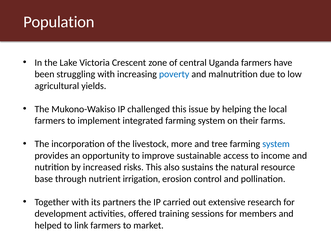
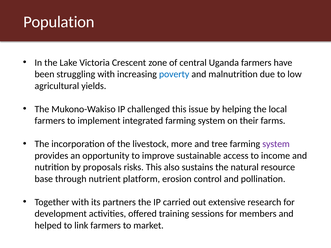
system colour: blue -> purple (276, 144)
increased: increased -> proposals (102, 167)
irrigation: irrigation -> platform (141, 179)
